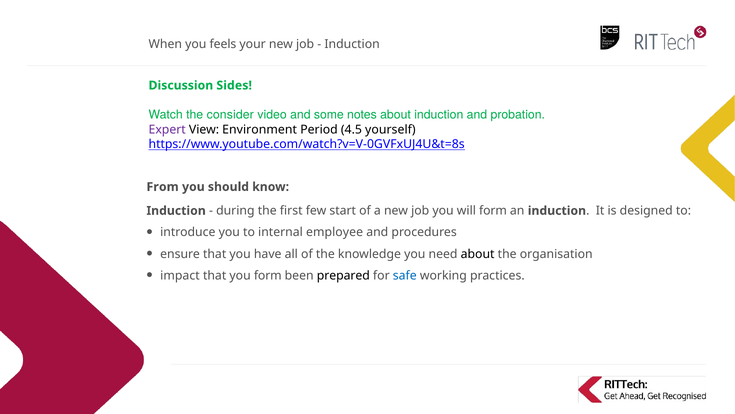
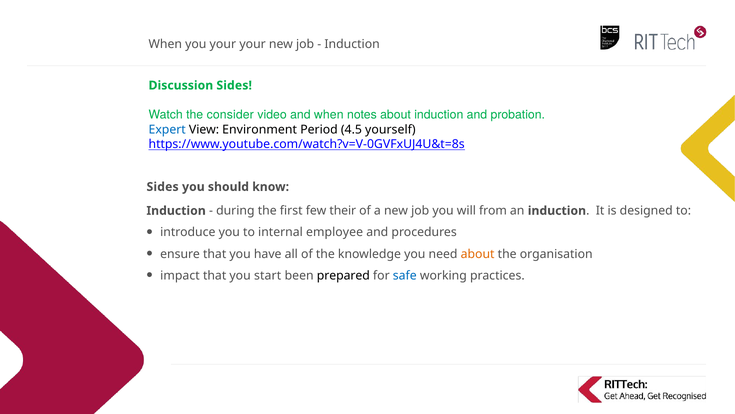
you feels: feels -> your (223, 44)
and some: some -> when (329, 115)
Expert colour: purple -> blue (167, 129)
From: From -> Sides (163, 187)
start: start -> their (343, 210)
will form: form -> from (493, 210)
about colour: black -> orange (478, 254)
you form: form -> start (268, 275)
